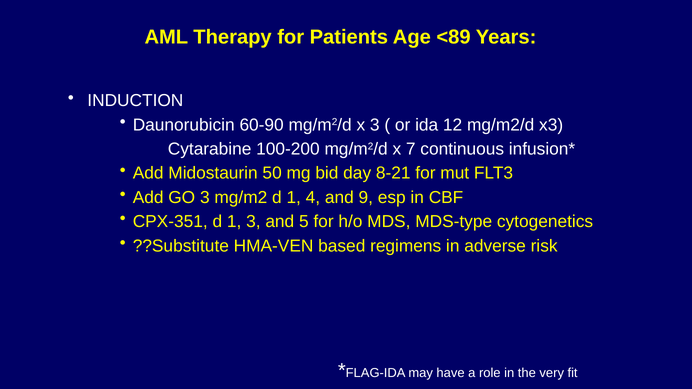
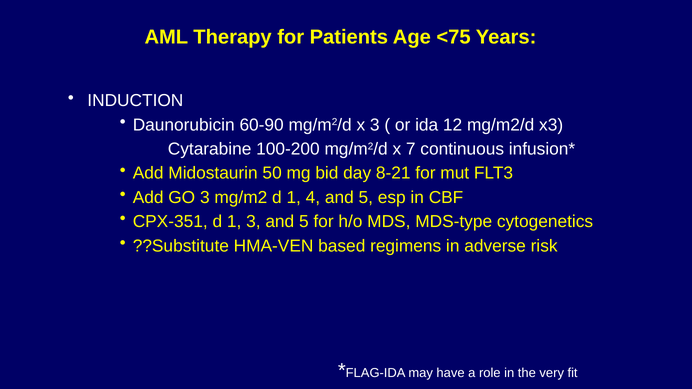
<89: <89 -> <75 (454, 37)
4 and 9: 9 -> 5 (366, 198)
